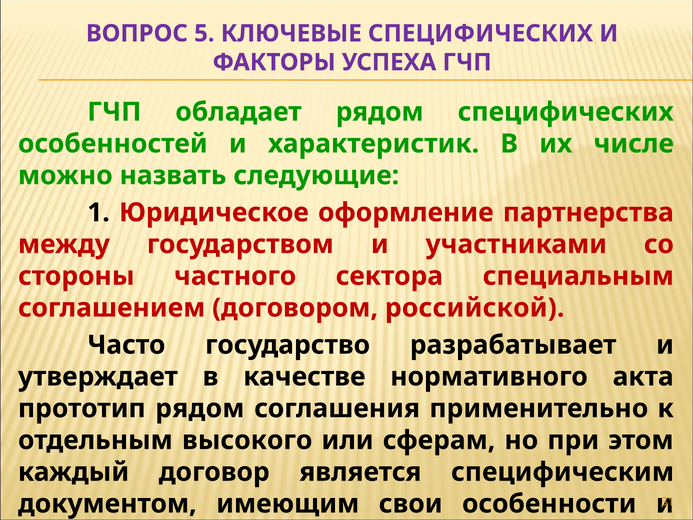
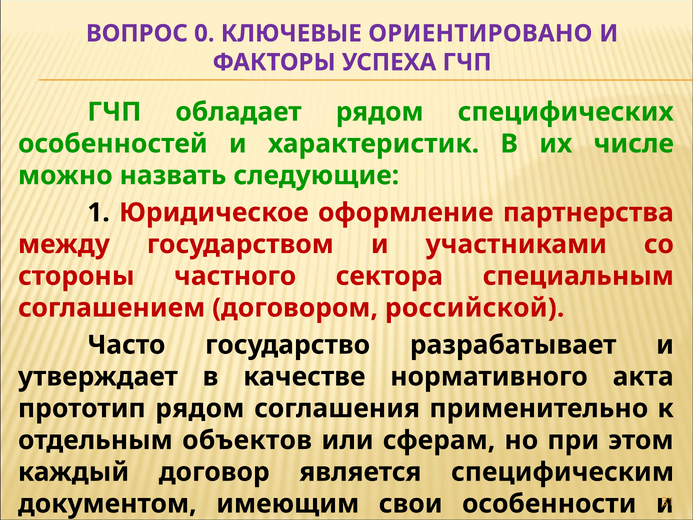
5: 5 -> 0 (204, 33)
КЛЮЧЕВЫЕ СПЕЦИФИЧЕСКИХ: СПЕЦИФИЧЕСКИХ -> ОРИЕНТИРОВАНО (480, 33)
высокого: высокого -> объектов (247, 440)
